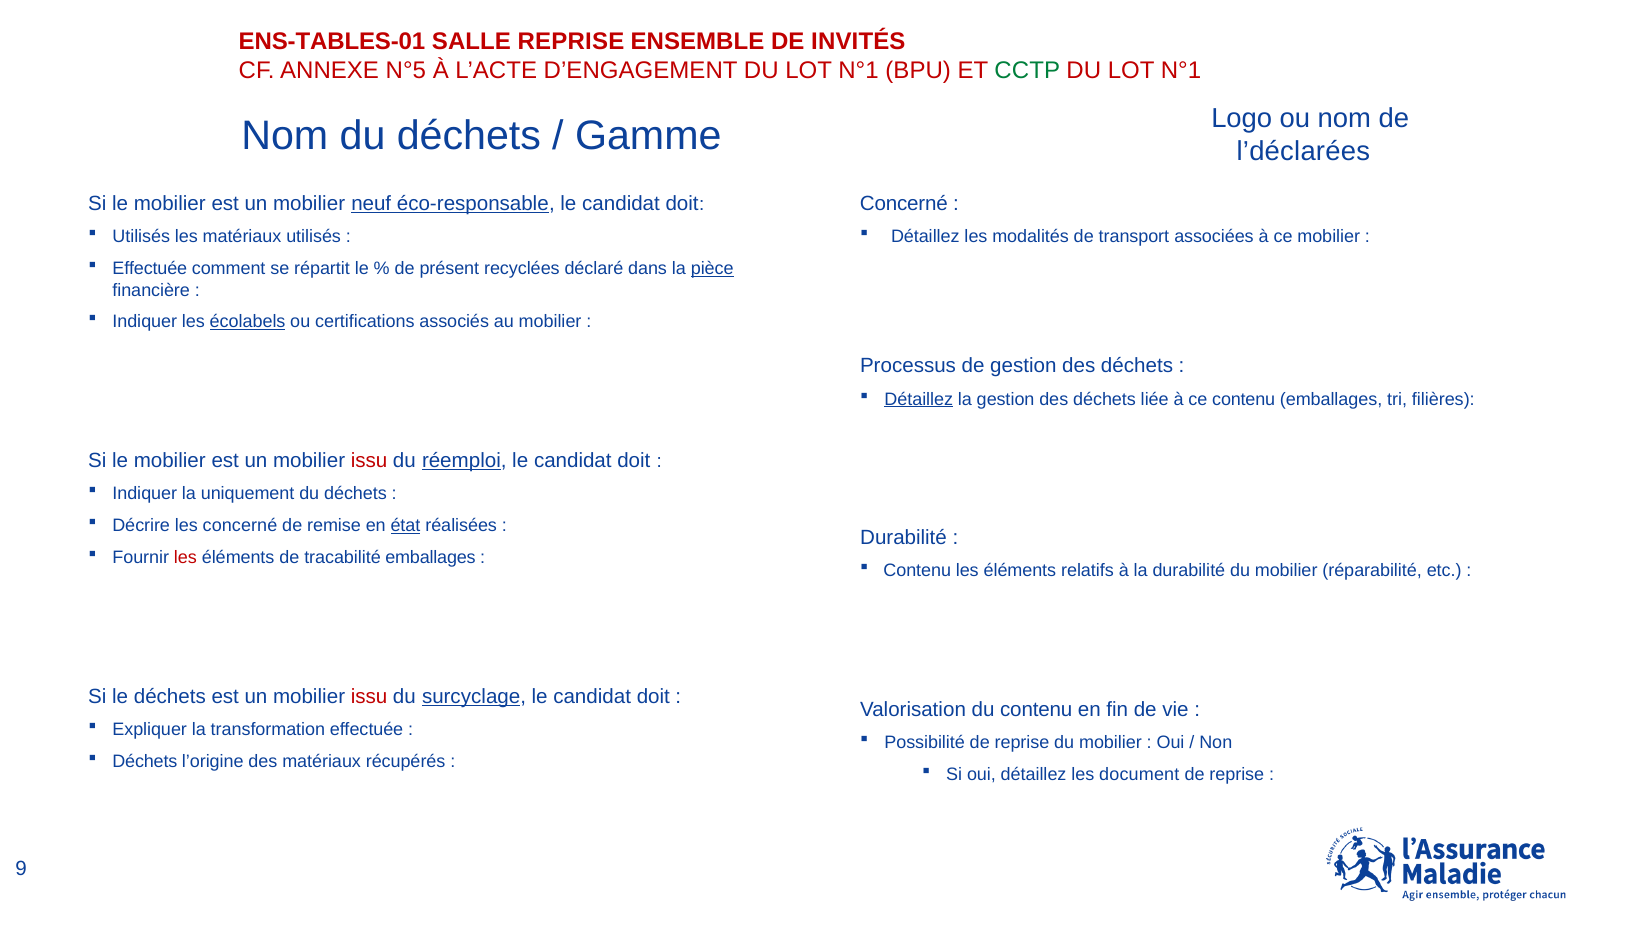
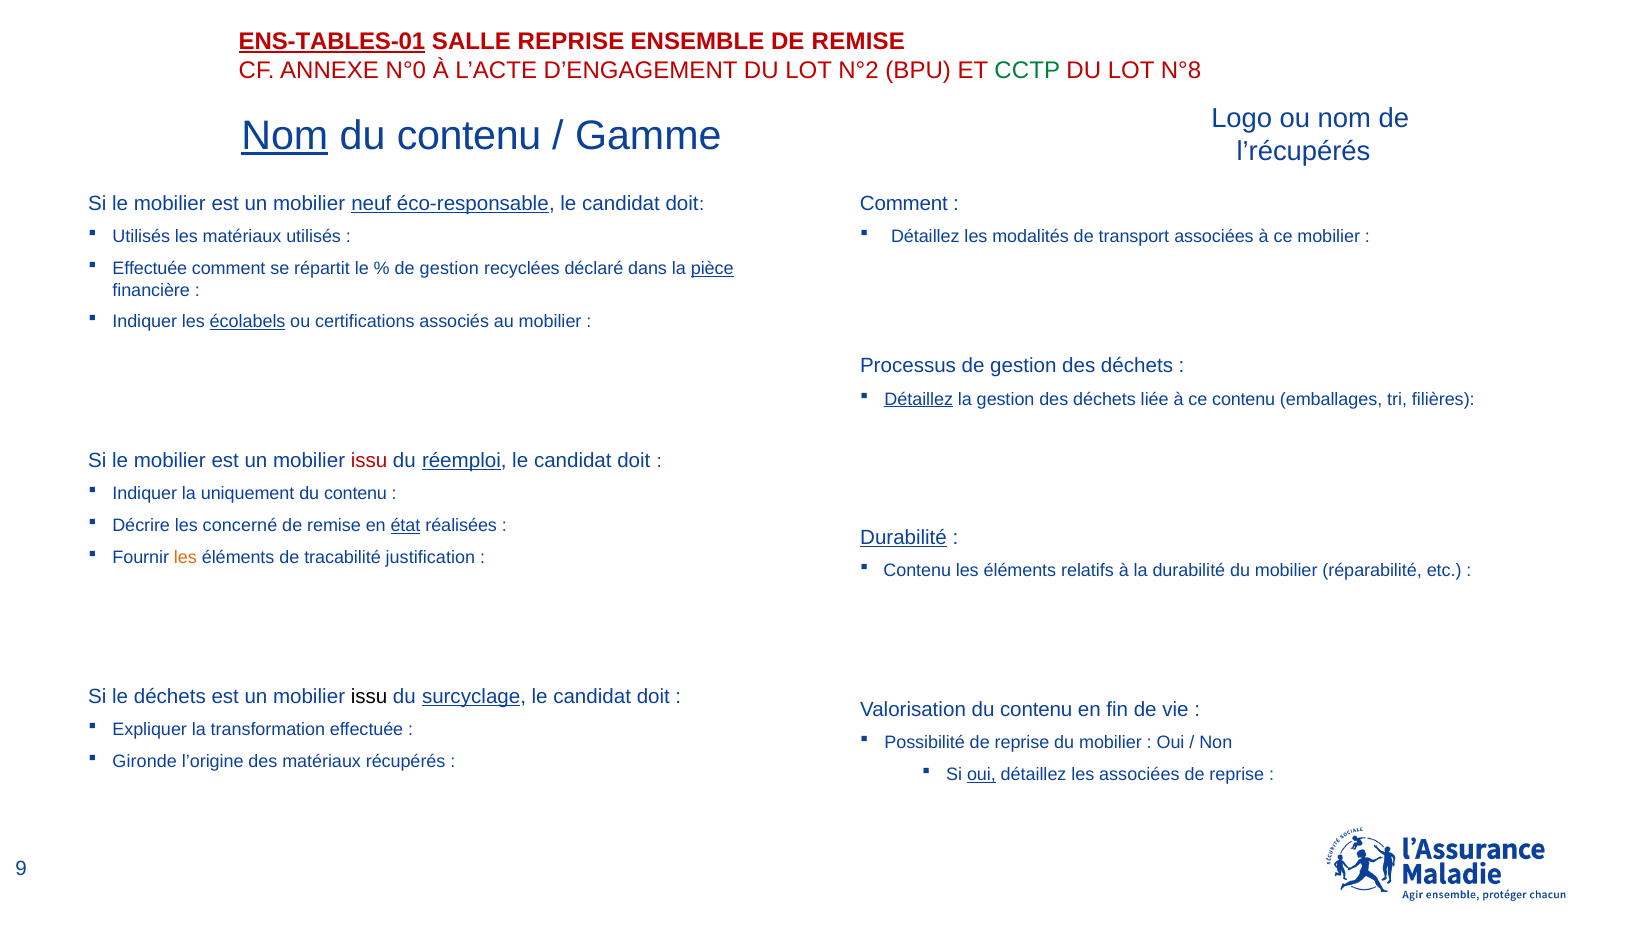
ENS-TABLES-01 underline: none -> present (332, 42)
ENSEMBLE DE INVITÉS: INVITÉS -> REMISE (858, 42)
N°5: N°5 -> N°0 (406, 71)
D’ENGAGEMENT DU LOT N°1: N°1 -> N°2 (859, 71)
N°1: N°1 -> N°8 (1181, 71)
Nom underline: none -> present (285, 136)
déchets: déchets -> contenu (469, 136)
l’déclarées: l’déclarées -> l’récupérés (1303, 151)
Concerné: Concerné -> Comment (904, 203)
présent: présent -> gestion (449, 269)
déchets: déchets -> contenu (356, 494)
Durabilité underline: none -> present (904, 538)
les colour: red -> orange (185, 558)
tracabilité emballages: emballages -> justification (430, 558)
issu colour: red -> black (369, 697)
Déchets: Déchets -> Gironde (145, 762)
oui underline: none -> present (981, 775)
les document: document -> associées (1139, 775)
